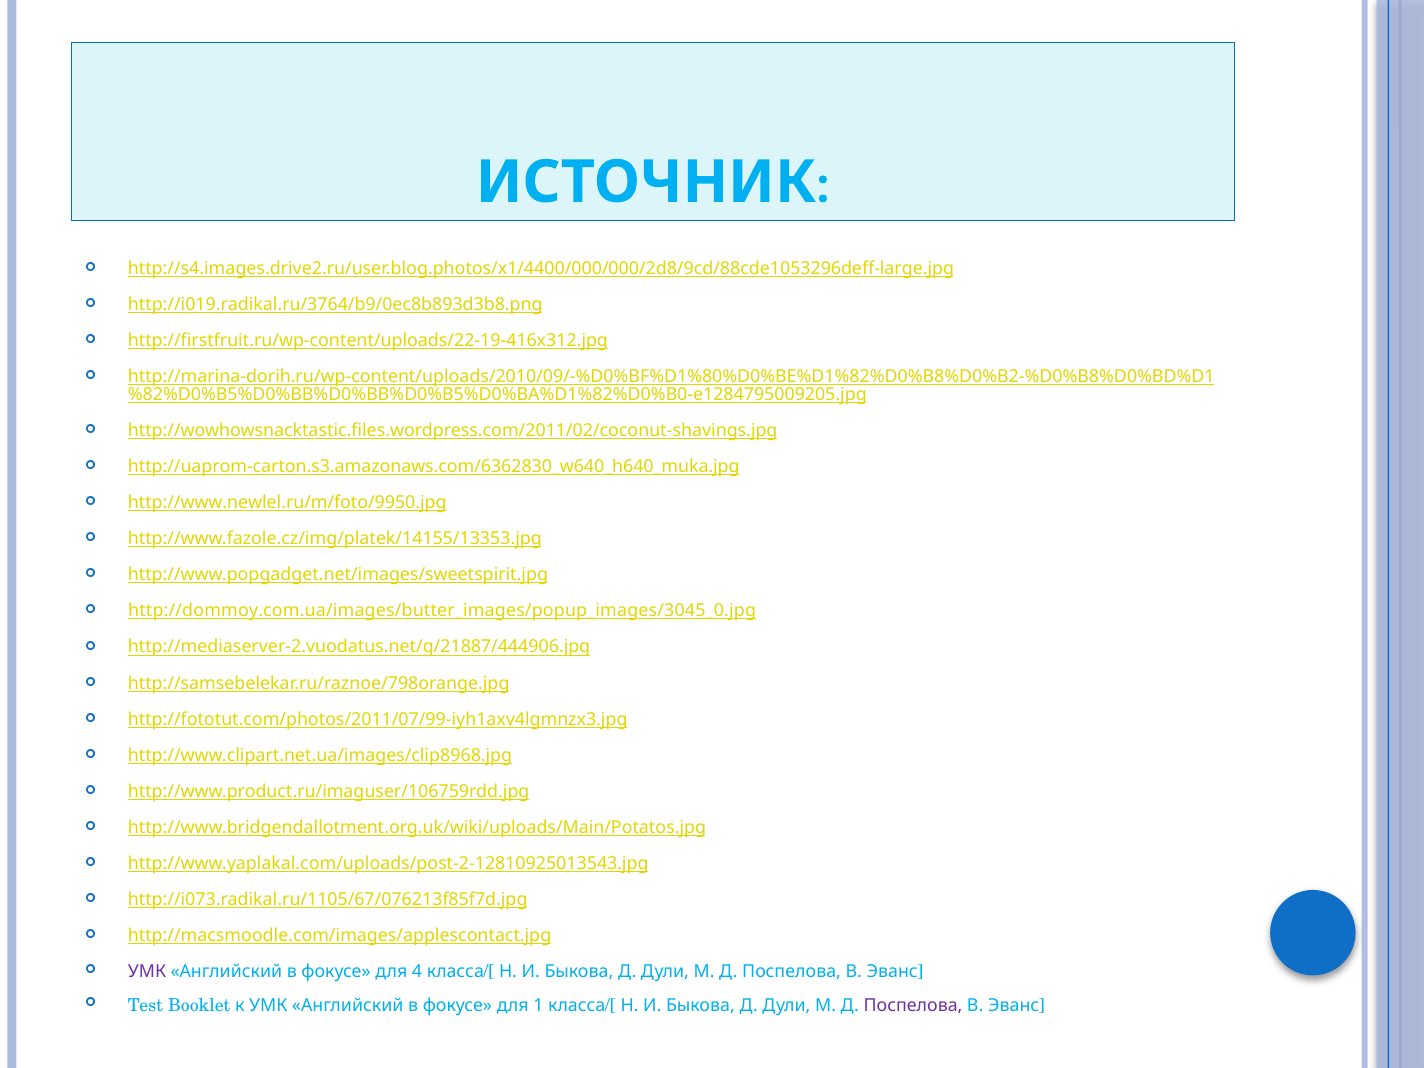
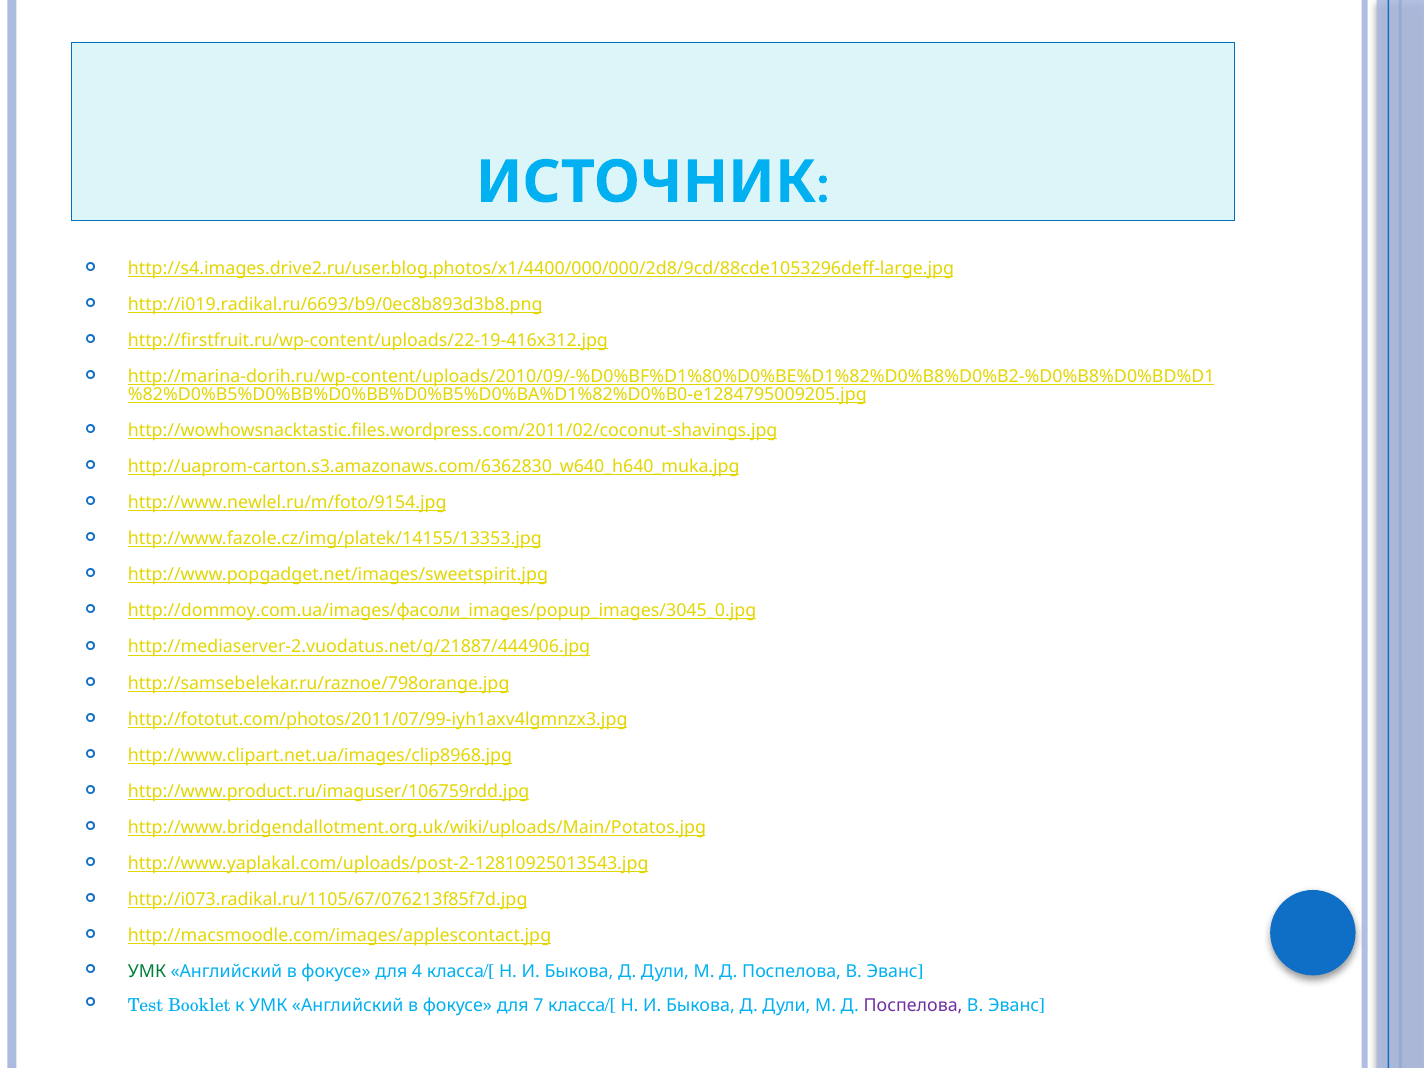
http://i019.radikal.ru/3764/b9/0ec8b893d3b8.png: http://i019.radikal.ru/3764/b9/0ec8b893d3b8.png -> http://i019.radikal.ru/6693/b9/0ec8b893d3b8.png (335, 304)
http://www.newlel.ru/m/foto/9950.jpg: http://www.newlel.ru/m/foto/9950.jpg -> http://www.newlel.ru/m/foto/9154.jpg (287, 503)
http://dommoy.com.ua/images/butter_images/popup_images/3045_0.jpg: http://dommoy.com.ua/images/butter_images/popup_images/3045_0.jpg -> http://dommoy.com.ua/images/фасоли_images/popup_images/3045_0.jpg (442, 611)
УМК colour: purple -> green (147, 972)
1: 1 -> 7 (538, 1005)
